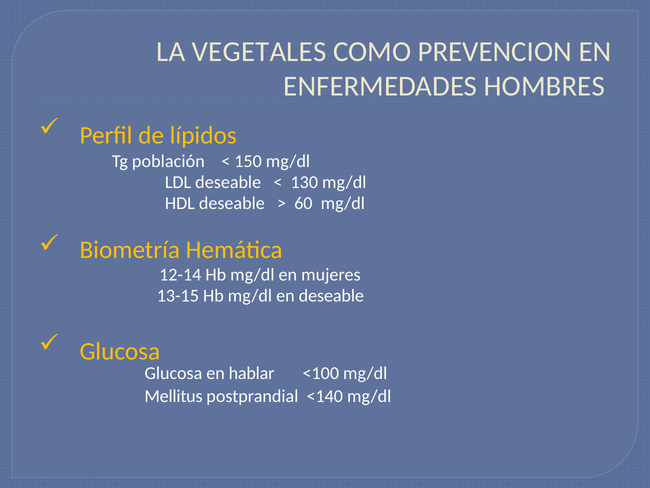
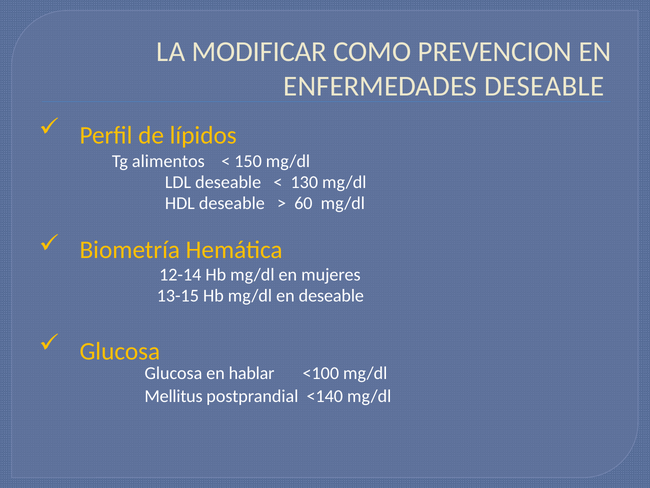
VEGETALES: VEGETALES -> MODIFICAR (259, 52)
ENFERMEDADES HOMBRES: HOMBRES -> DESEABLE (544, 86)
población: población -> alimentos (168, 161)
